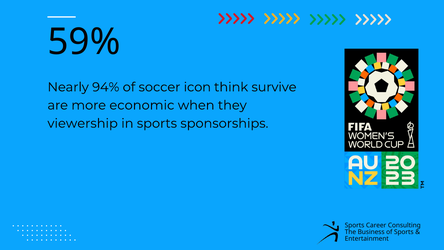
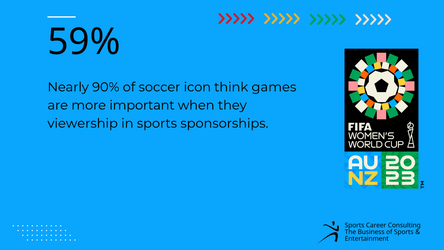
94%: 94% -> 90% (106, 87)
survive: survive -> games (274, 87)
economic: economic -> important (142, 105)
